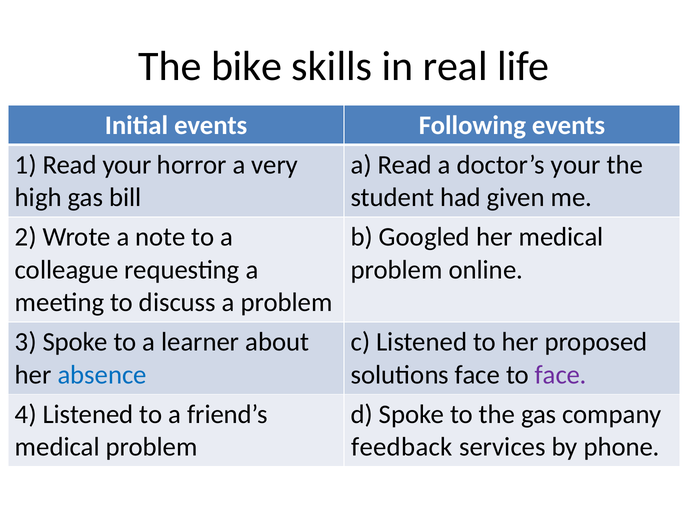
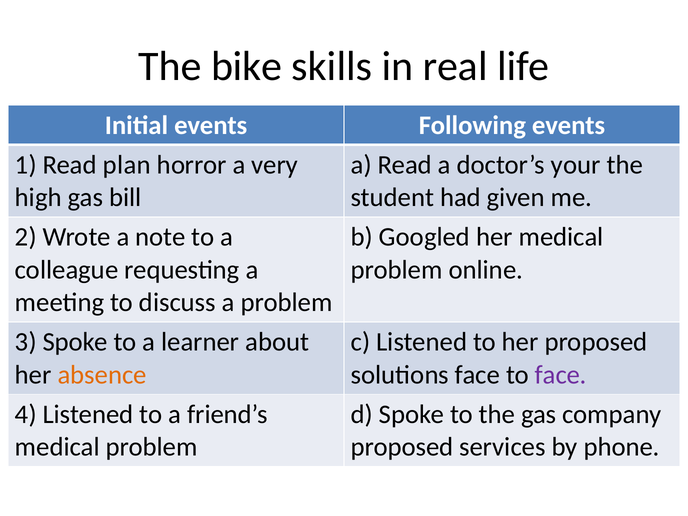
Read your: your -> plan (127, 165)
absence colour: blue -> orange (102, 375)
feedback: feedback -> proposed (402, 447)
